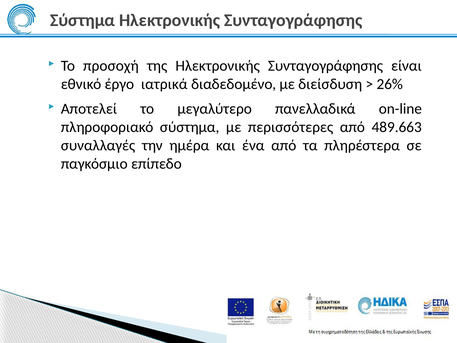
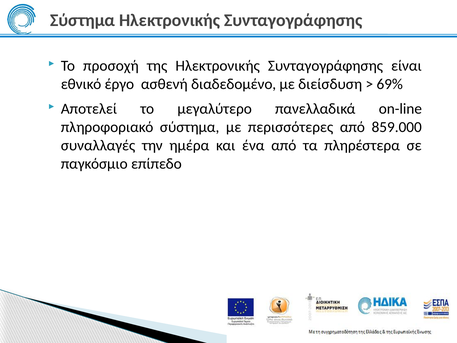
ιατρικά: ιατρικά -> ασθενή (164, 84)
26%: 26% -> 69% (390, 84)
489.663: 489.663 -> 859.000 (397, 127)
